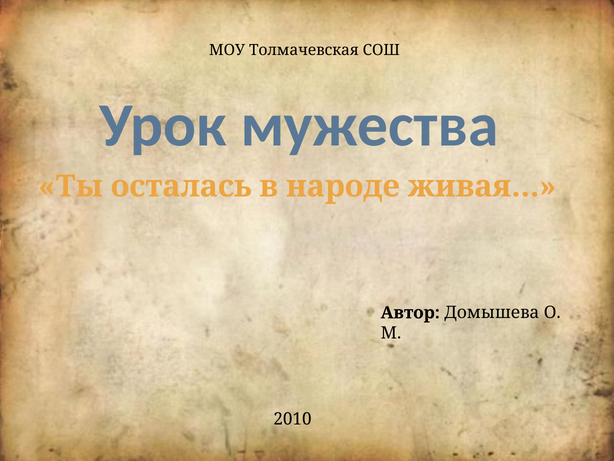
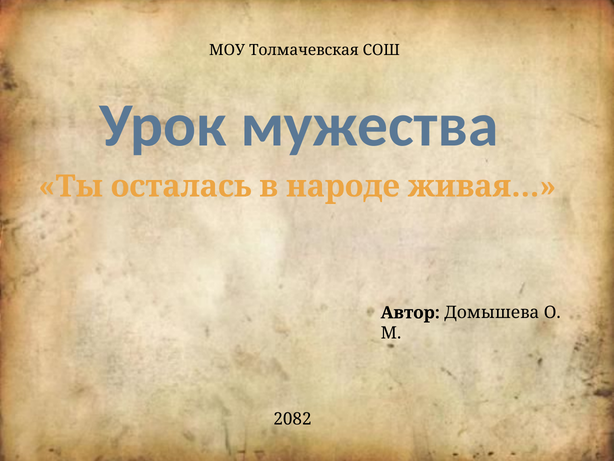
2010: 2010 -> 2082 (292, 419)
